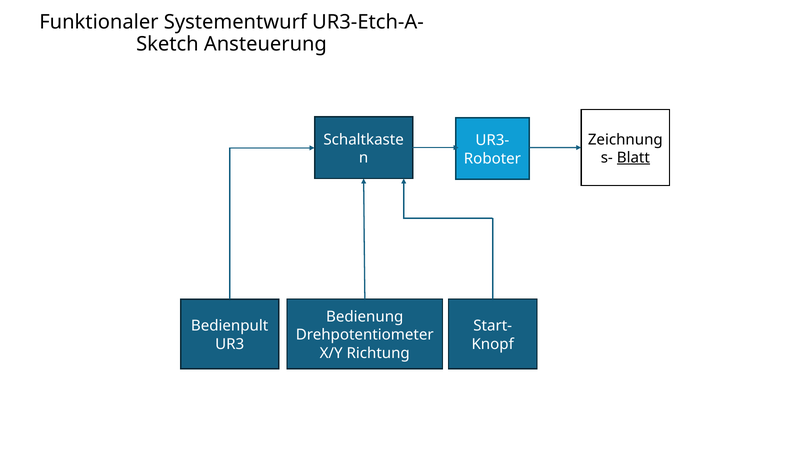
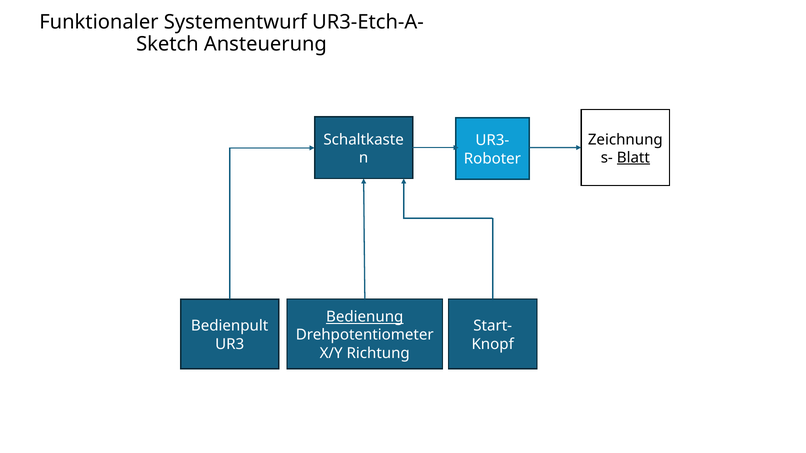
Bedienung underline: none -> present (365, 317)
